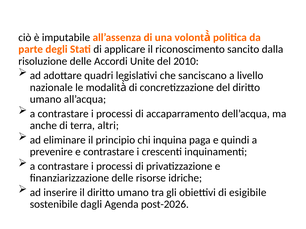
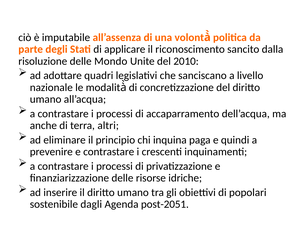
Accordi: Accordi -> Mondo (111, 61)
esigibile: esigibile -> popolari (248, 193)
post-2026: post-2026 -> post-2051 (165, 205)
